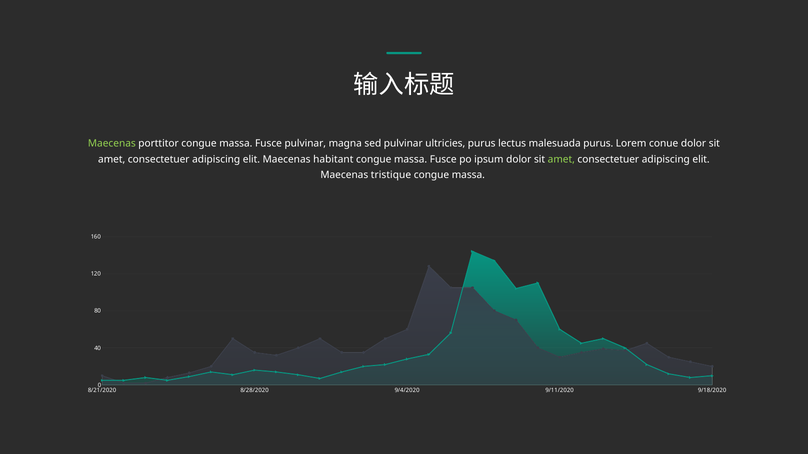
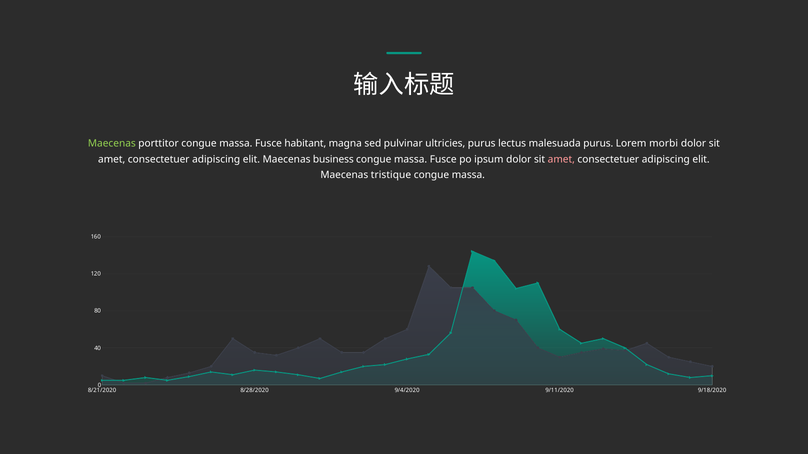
Fusce pulvinar: pulvinar -> habitant (305, 144)
conue: conue -> morbi (664, 144)
habitant: habitant -> business (333, 160)
amet colour: light green -> pink (561, 160)
